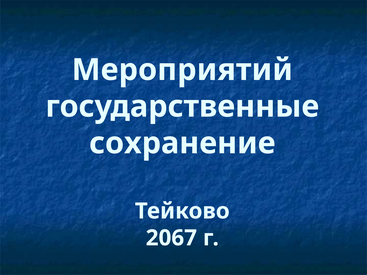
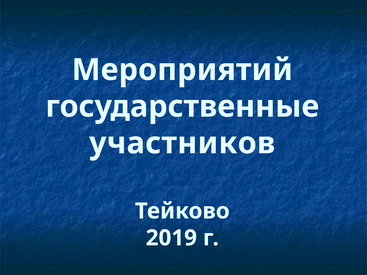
сохранение: сохранение -> участников (182, 143)
2067: 2067 -> 2019 (171, 238)
